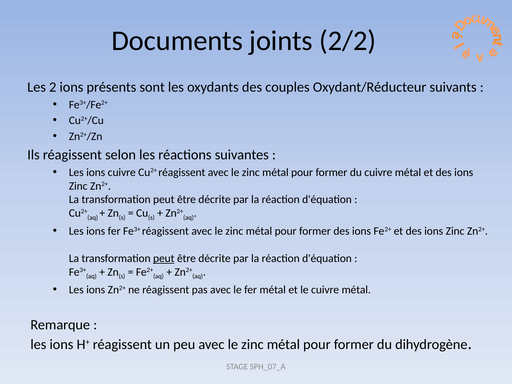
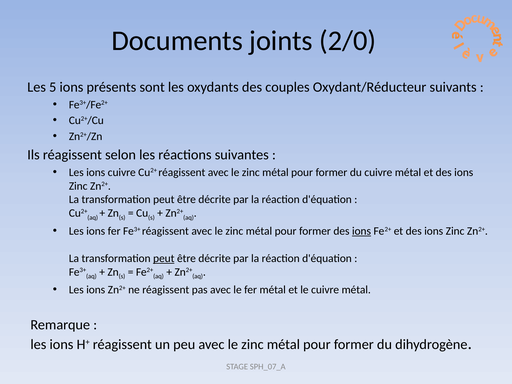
2/2: 2/2 -> 2/0 (348, 41)
2: 2 -> 5 (53, 87)
ions underline: none -> present (361, 231)
